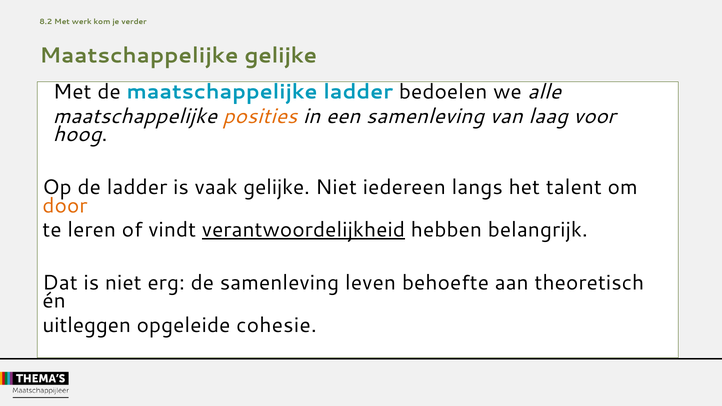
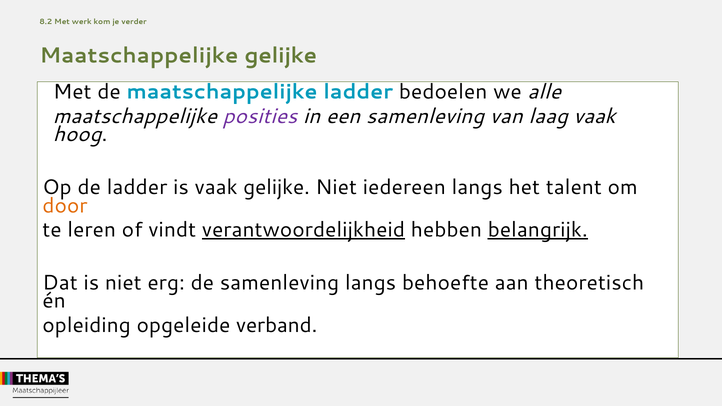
posities colour: orange -> purple (260, 116)
laag voor: voor -> vaak (595, 116)
belangrijk underline: none -> present (538, 230)
samenleving leven: leven -> langs (371, 283)
uitleggen: uitleggen -> opleiding (87, 325)
cohesie: cohesie -> verband (277, 325)
